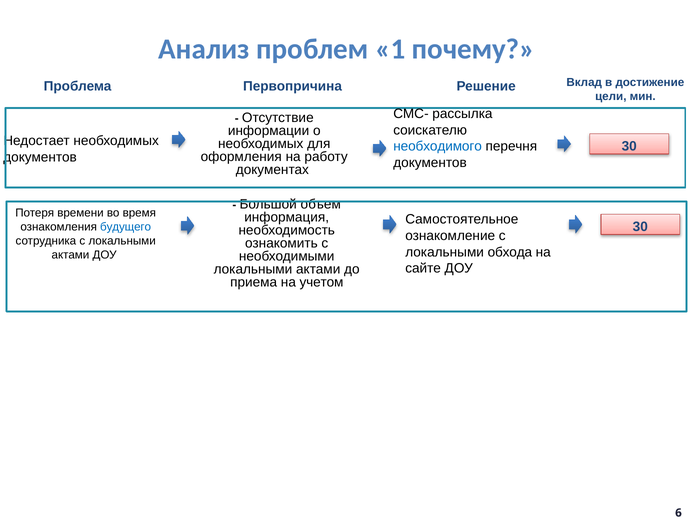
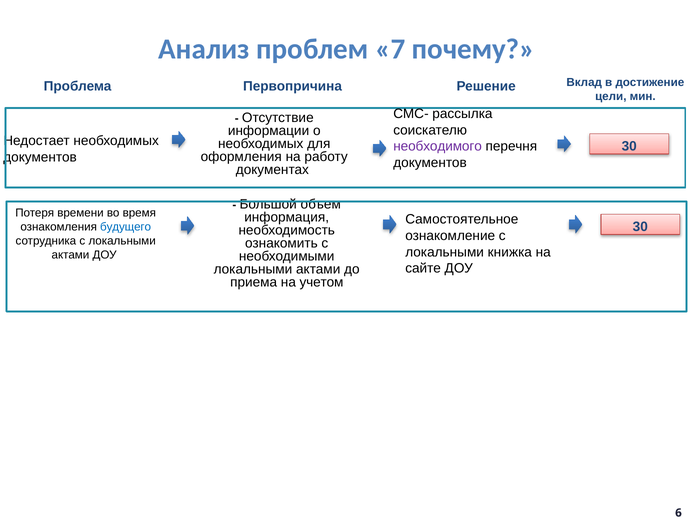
1: 1 -> 7 (390, 49)
необходимого colour: blue -> purple (438, 146)
обхода: обхода -> книжка (510, 252)
